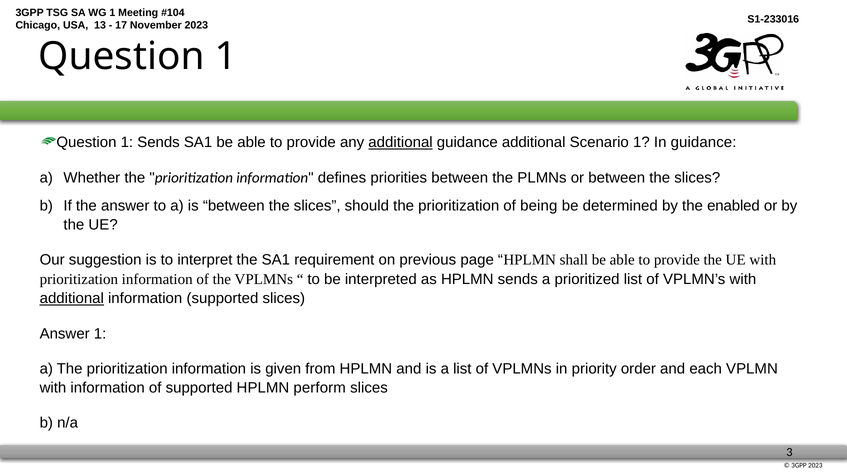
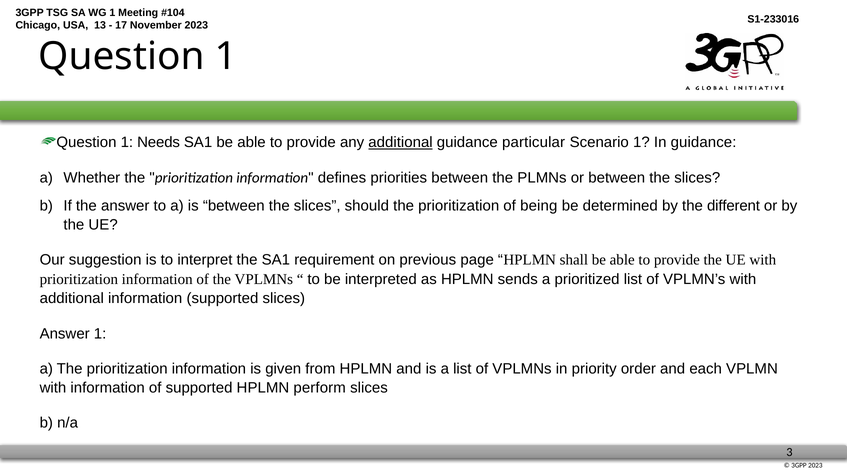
1 Sends: Sends -> Needs (159, 143)
guidance additional: additional -> particular (534, 143)
enabled: enabled -> different (733, 206)
additional underline: present -> none (72, 299)
